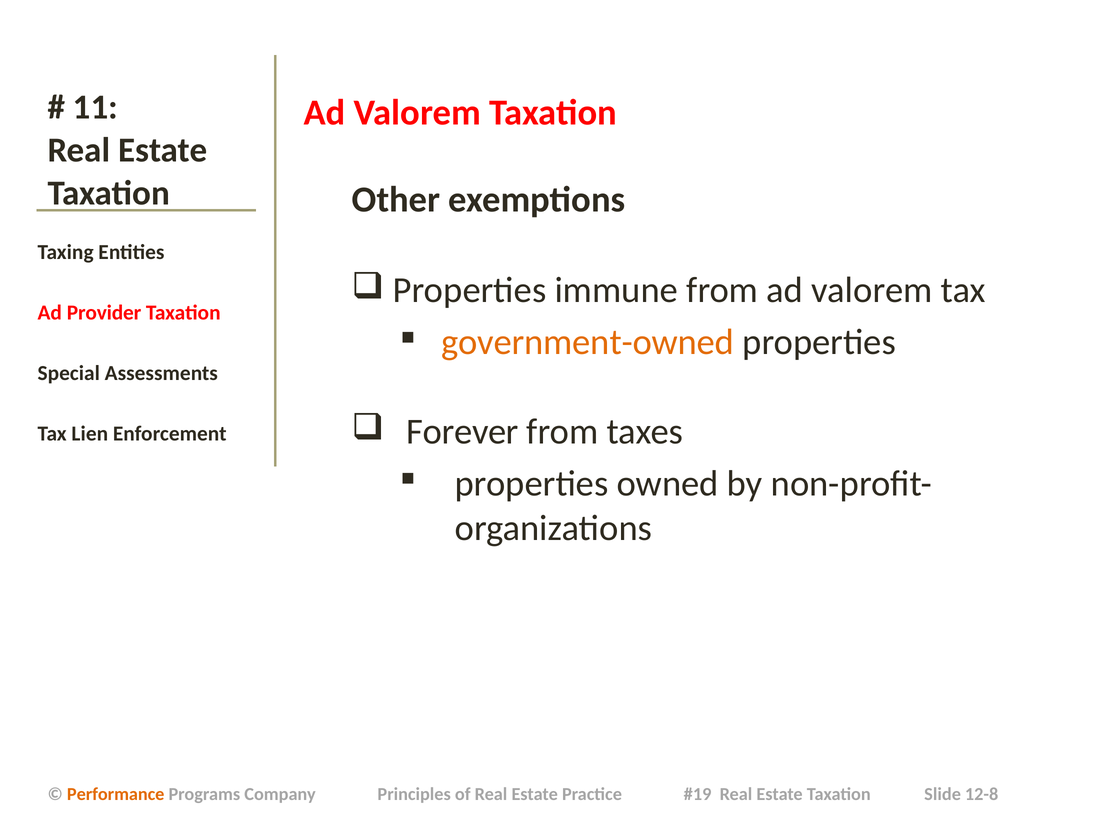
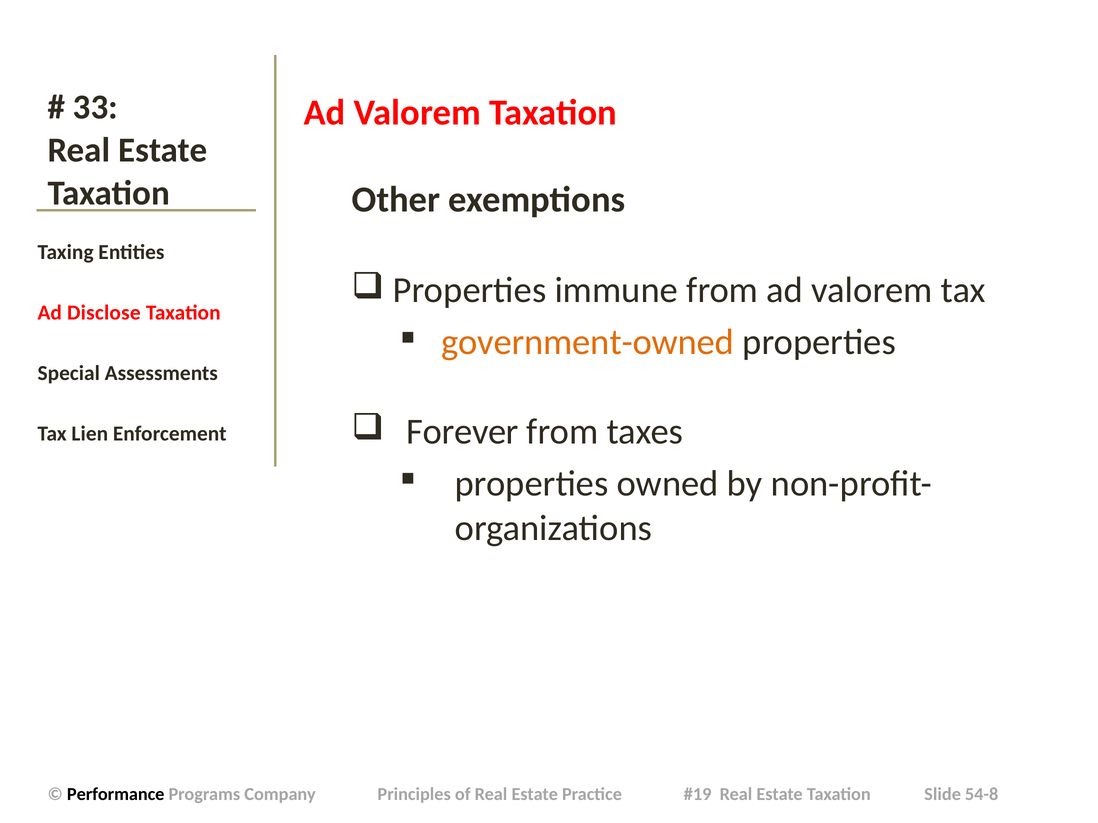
11: 11 -> 33 (96, 107)
Provider: Provider -> Disclose (104, 313)
Performance colour: orange -> black (116, 795)
12-8: 12-8 -> 54-8 (982, 795)
